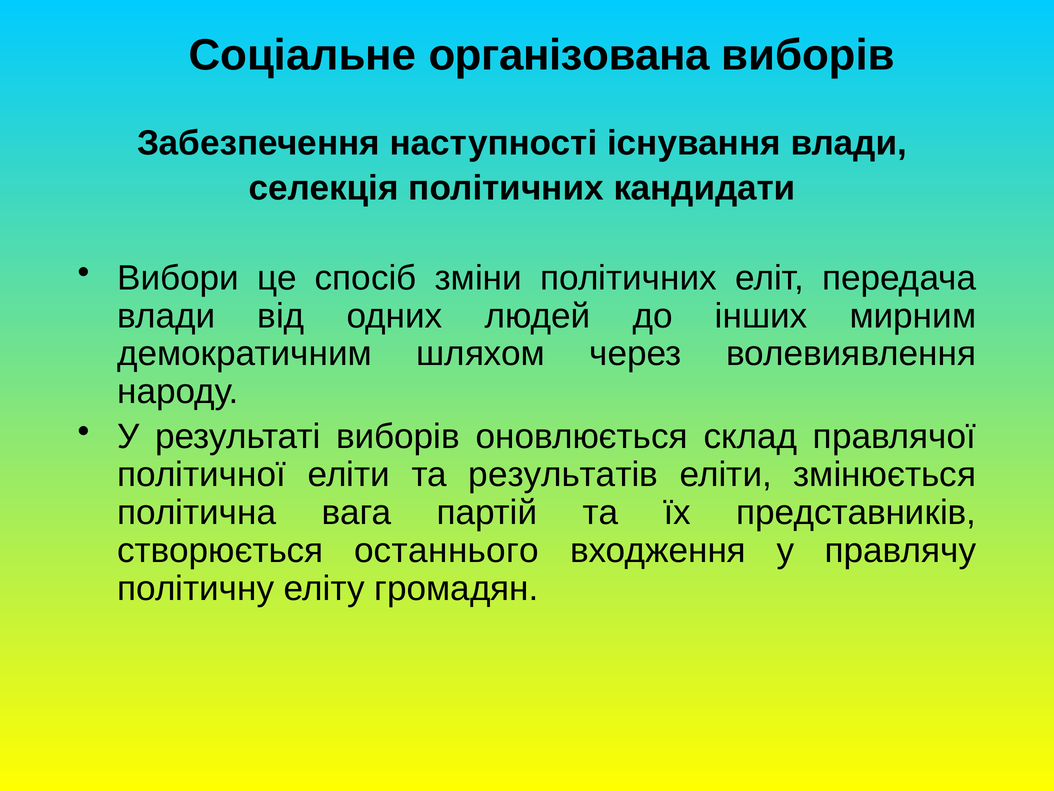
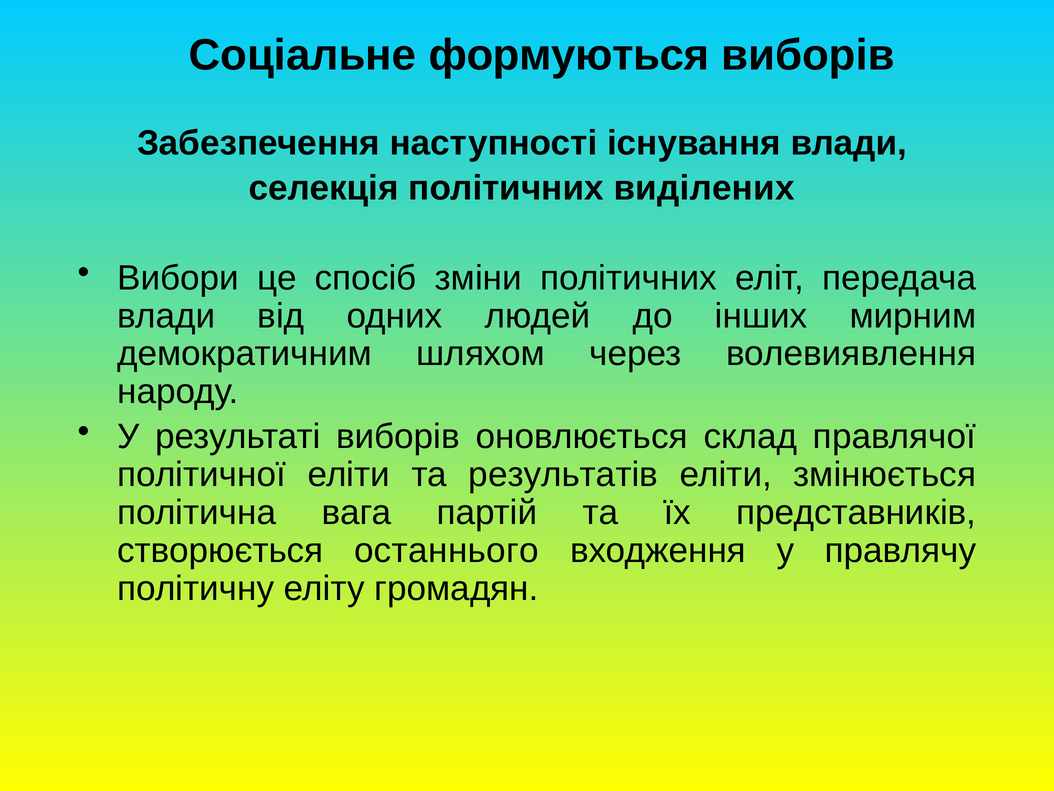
організована: організована -> формуються (569, 55)
кандидати: кандидати -> виділених (704, 188)
